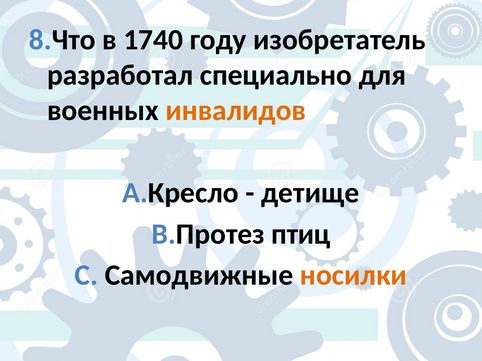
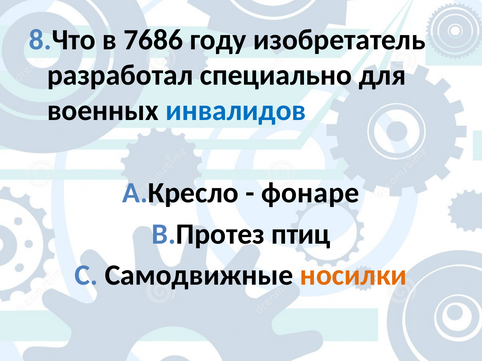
1740: 1740 -> 7686 (153, 40)
инвалидов colour: orange -> blue (236, 110)
детище: детище -> фонаре (310, 193)
